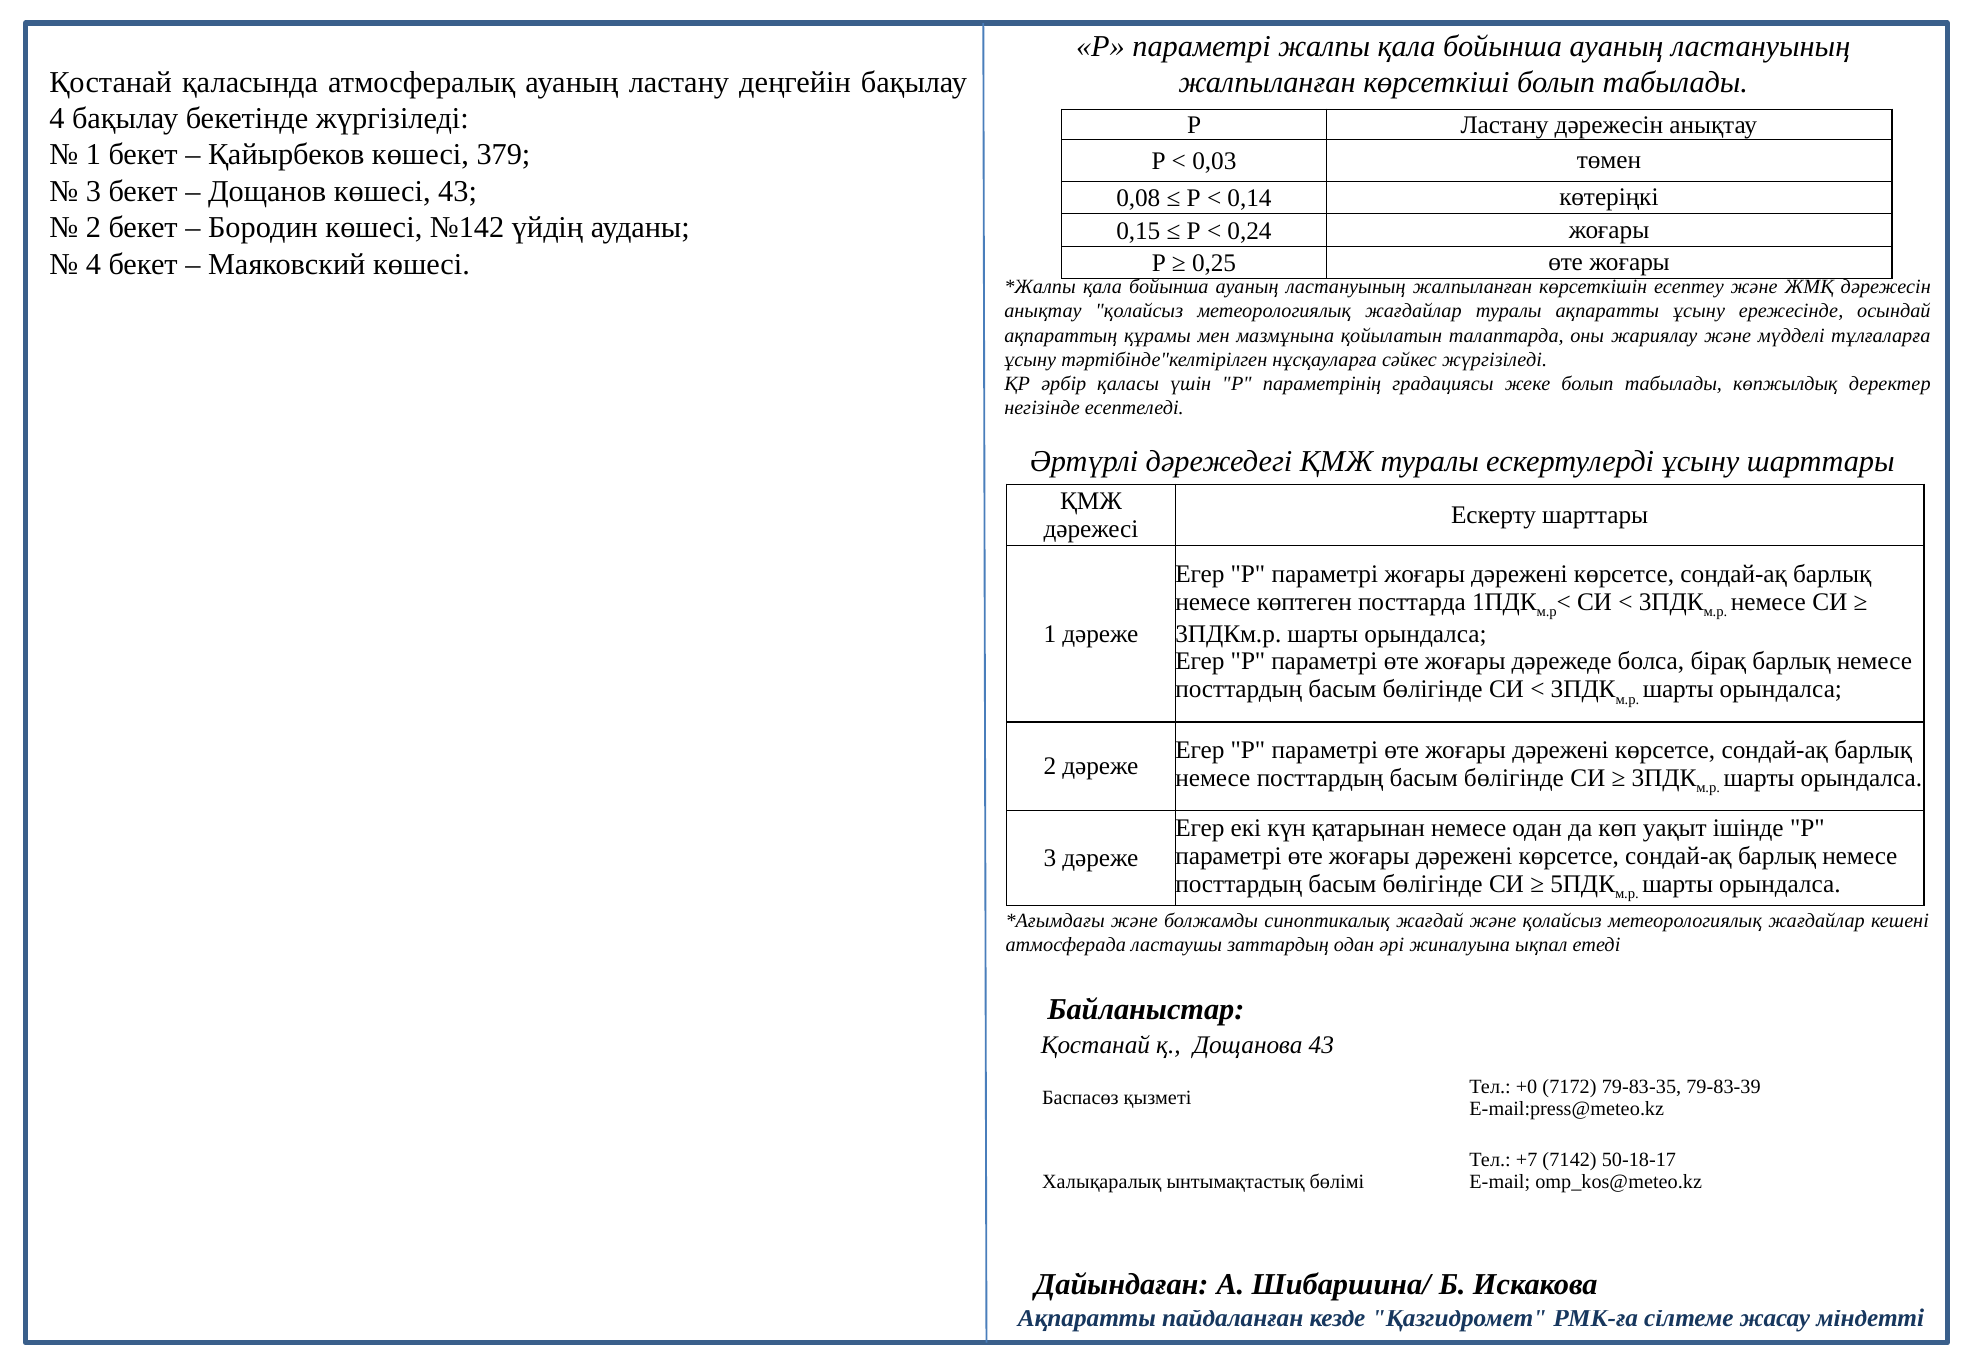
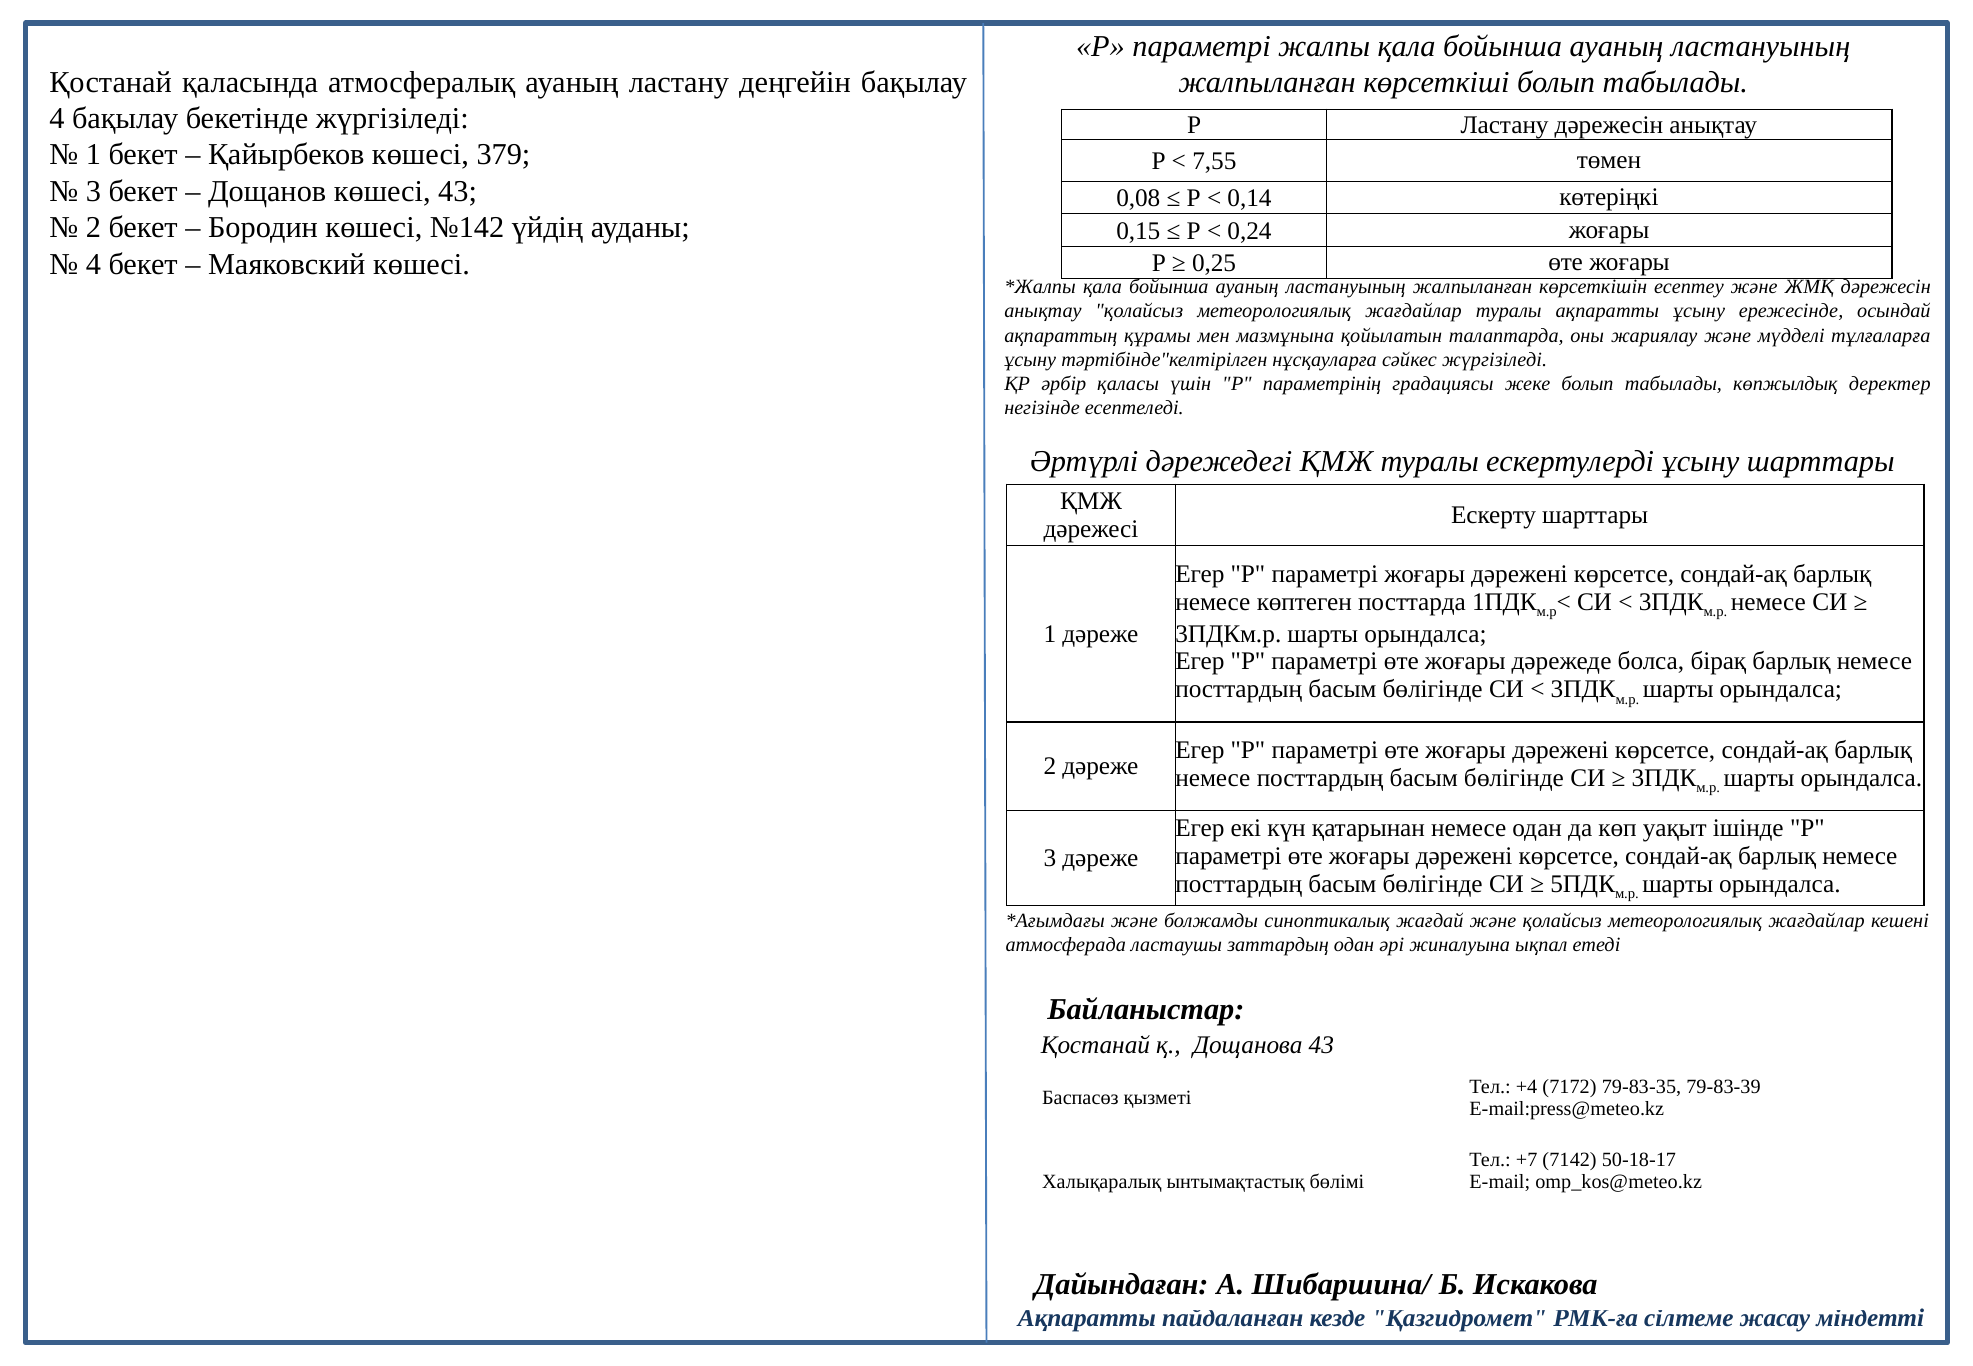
0,03: 0,03 -> 7,55 (1214, 162)
+0: +0 -> +4 (1527, 1086)
